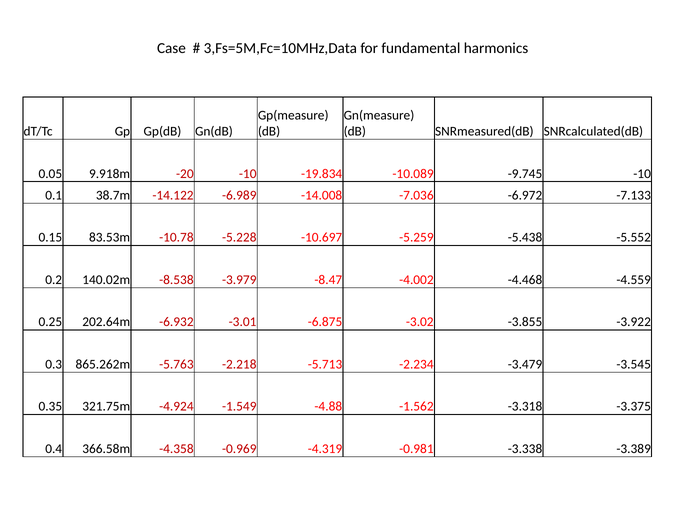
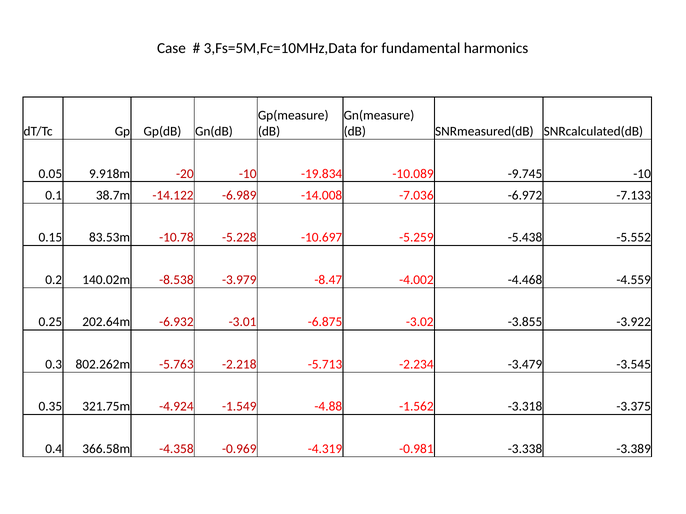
865.262m: 865.262m -> 802.262m (103, 365)
